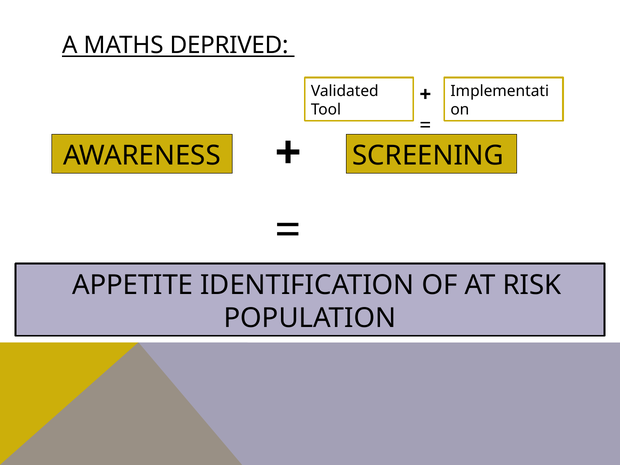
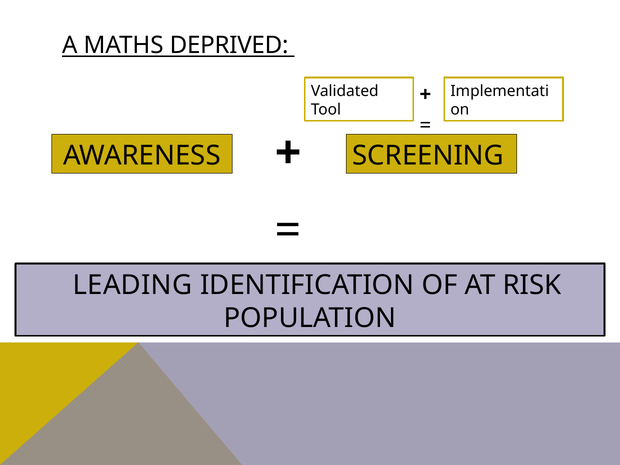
APPETITE: APPETITE -> LEADING (132, 285)
